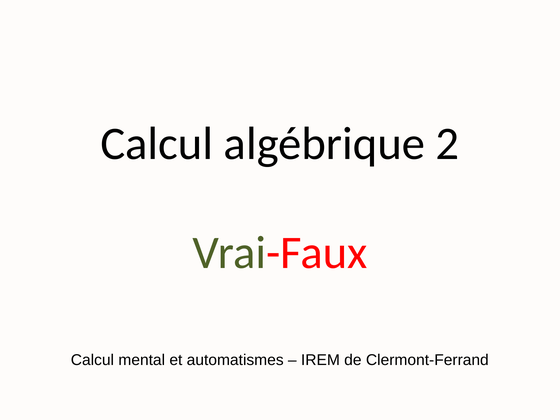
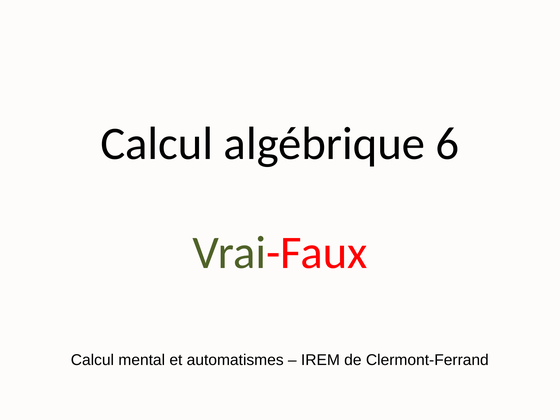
2: 2 -> 6 (447, 144)
